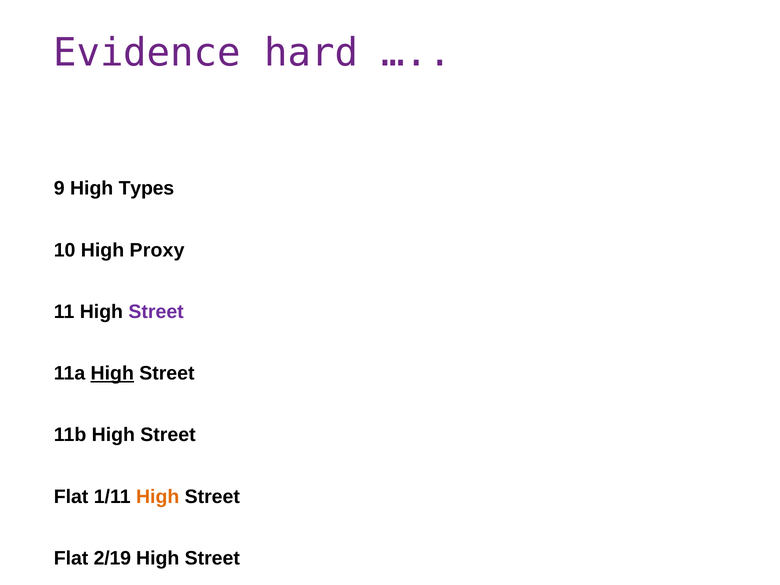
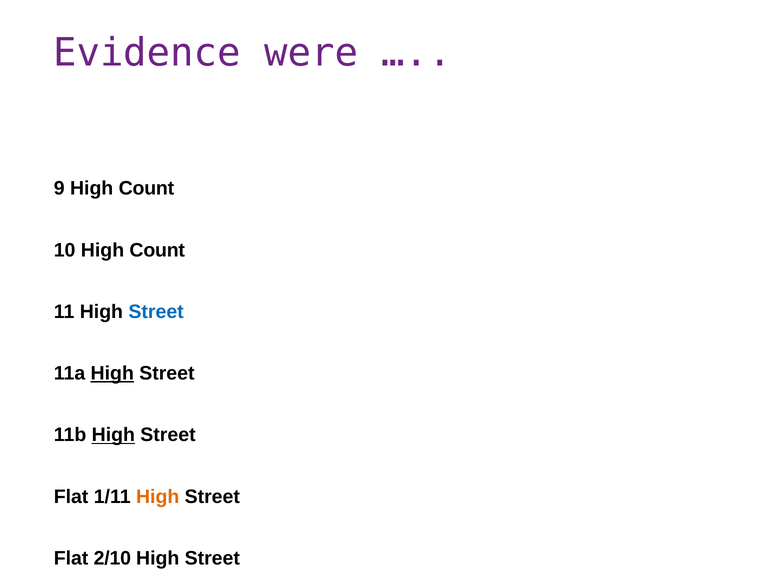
hard: hard -> were (311, 53)
9 High Types: Types -> Count (146, 189)
10 High Proxy: Proxy -> Count (157, 250)
Street colour: purple -> blue (156, 312)
High underline: none -> present (113, 435)
2/19: 2/19 -> 2/10 (112, 558)
